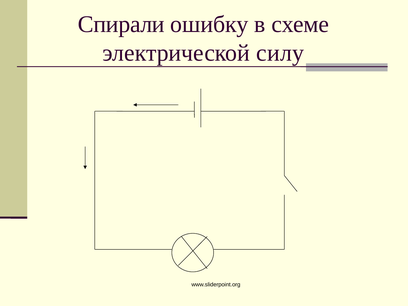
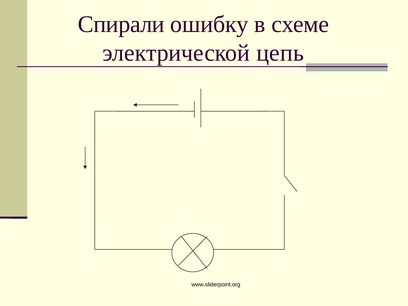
силу: силу -> цепь (280, 53)
